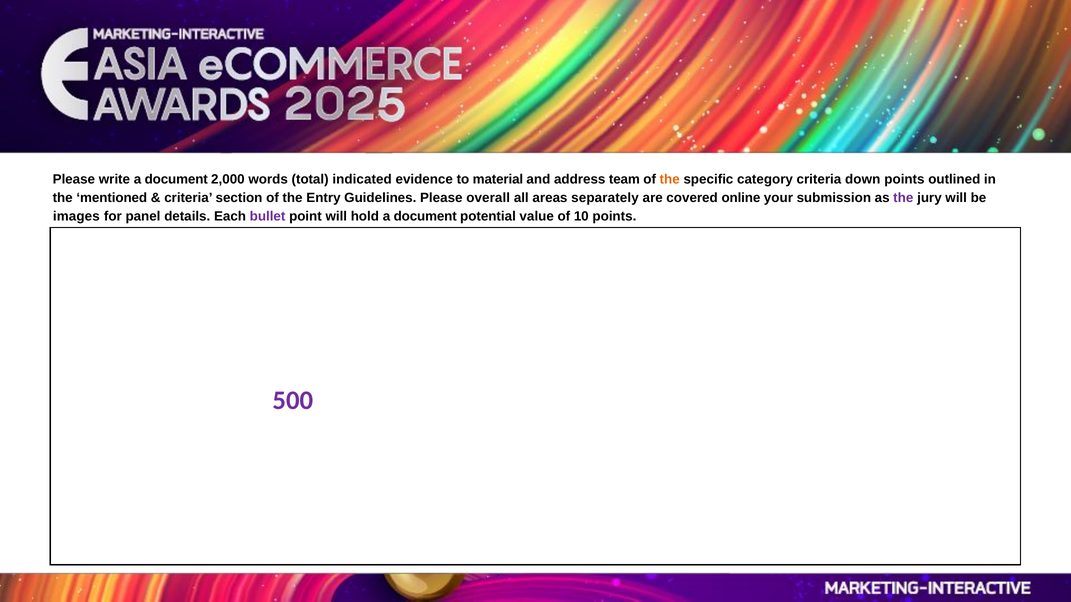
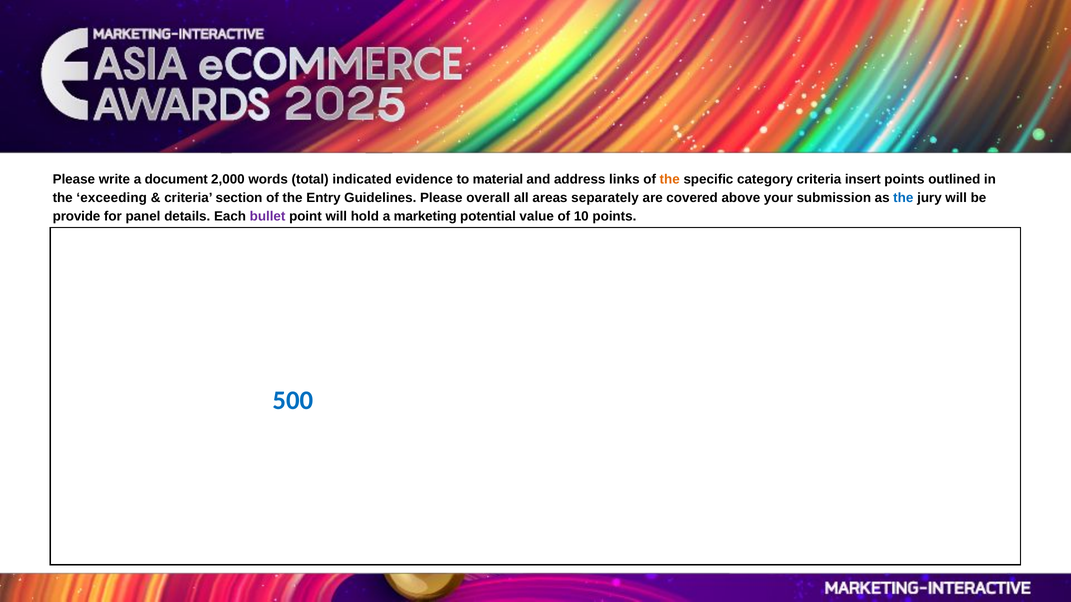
team: team -> links (624, 179)
down: down -> insert (863, 179)
mentioned: mentioned -> exceeding (112, 198)
online: online -> above (741, 198)
the colour: purple -> blue (903, 198)
images: images -> provide (76, 216)
hold a document: document -> marketing (425, 216)
500 colour: purple -> blue (293, 401)
